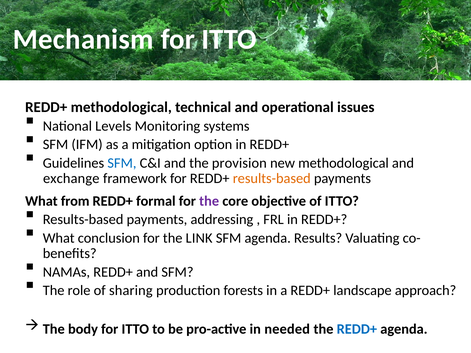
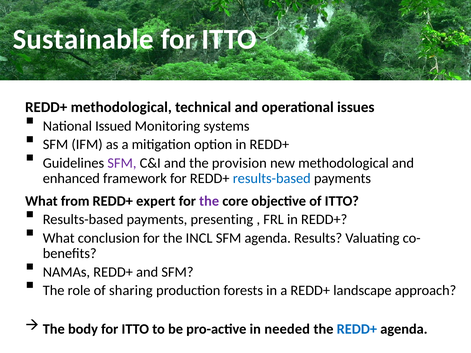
Mechanism: Mechanism -> Sustainable (83, 39)
Levels: Levels -> Issued (113, 126)
SFM colour: blue -> purple (122, 163)
exchange: exchange -> enhanced (71, 179)
results-based colour: orange -> blue (272, 179)
formal: formal -> expert (156, 201)
addressing: addressing -> presenting (222, 220)
LINK: LINK -> INCL (199, 238)
